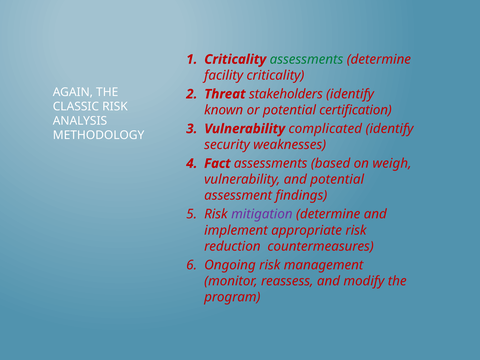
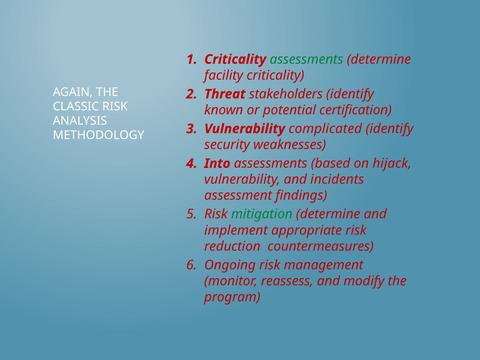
Fact: Fact -> Into (217, 164)
weigh: weigh -> hijack (392, 164)
and potential: potential -> incidents (337, 180)
mitigation colour: purple -> green (262, 214)
